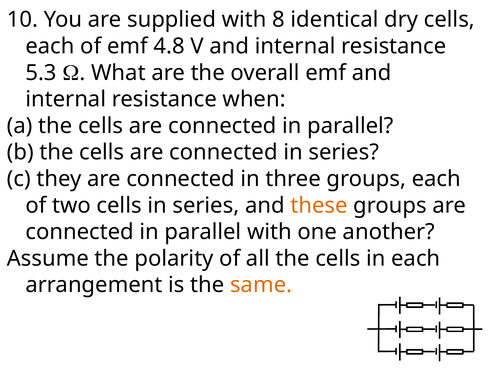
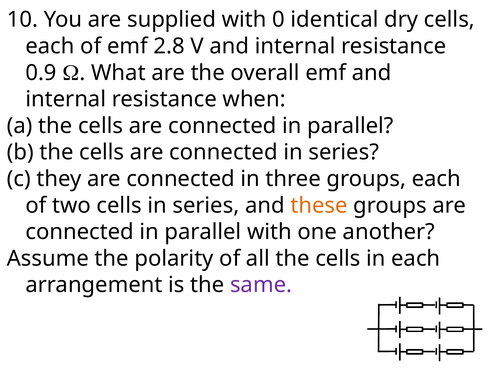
8: 8 -> 0 (279, 20)
4.8: 4.8 -> 2.8 (169, 46)
5.3: 5.3 -> 0.9 (41, 73)
same colour: orange -> purple (261, 285)
